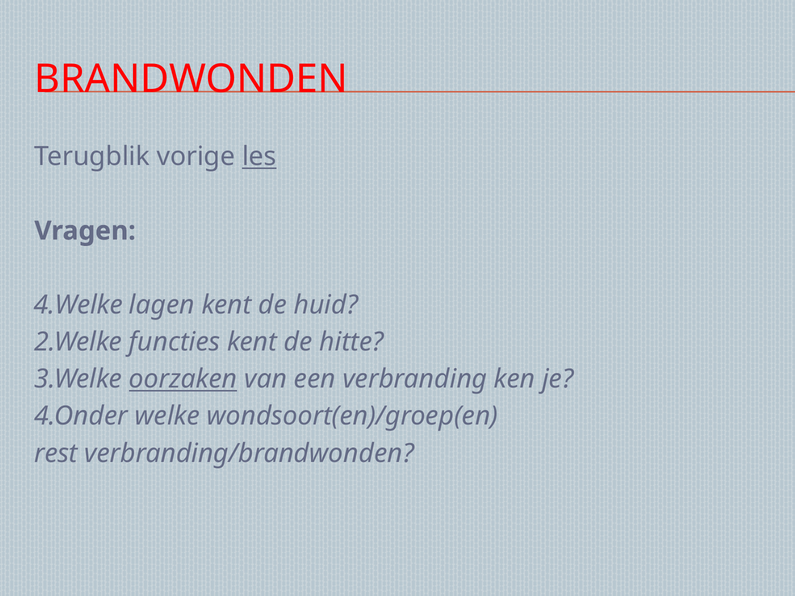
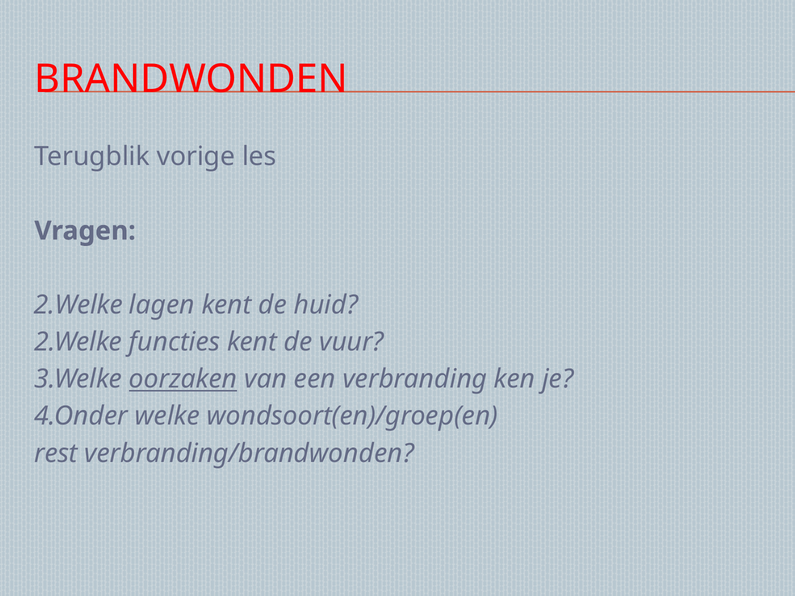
les underline: present -> none (259, 157)
4.Welke: 4.Welke -> 2.Welke (78, 305)
hitte: hitte -> vuur (352, 342)
